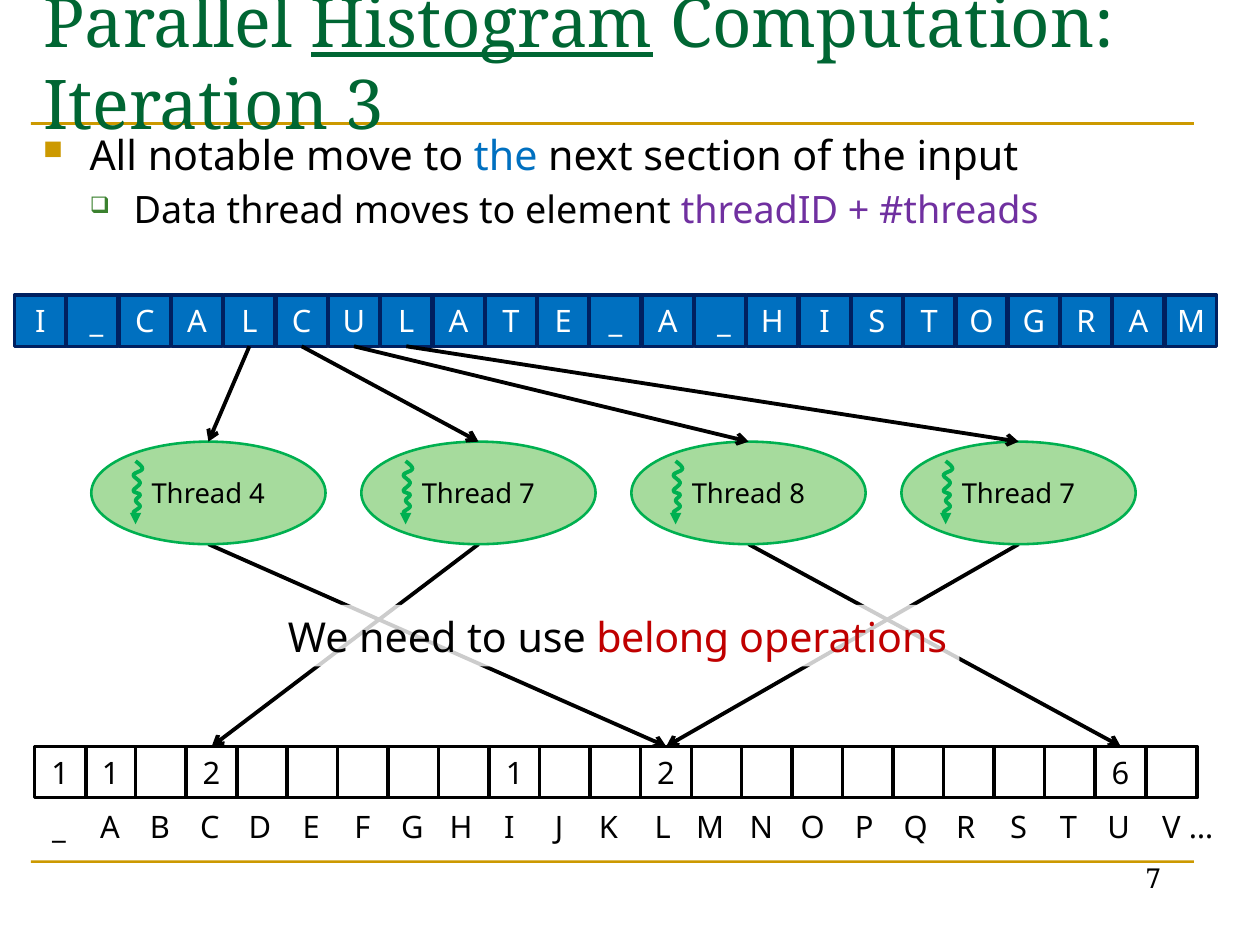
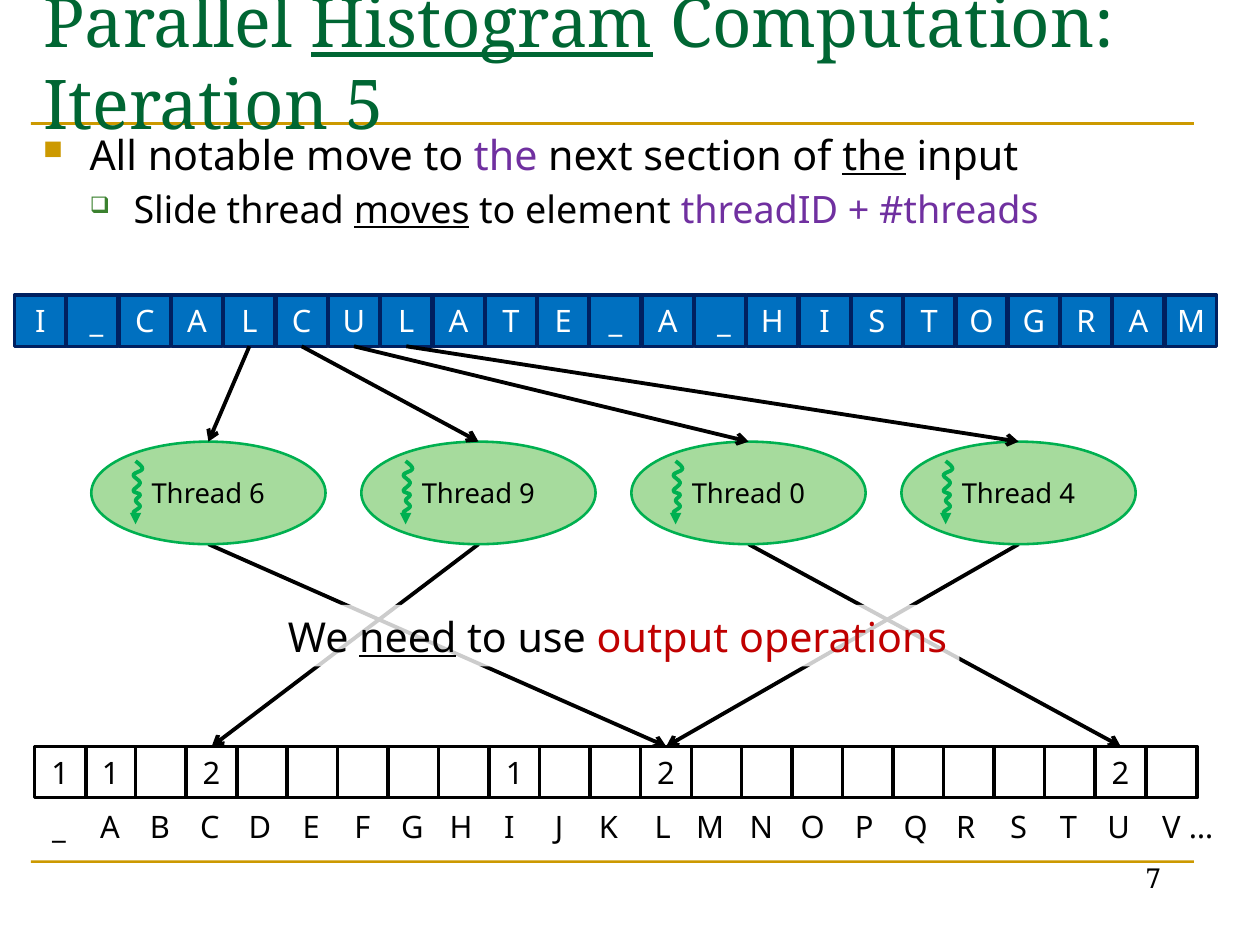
3: 3 -> 5 (365, 107)
the colour: blue -> purple (506, 156)
the underline: none -> present (874, 156)
Data: Data -> Slide (176, 211)
moves underline: none -> present (412, 211)
4: 4 -> 6 (257, 495)
7: 7 -> 9 (527, 495)
8: 8 -> 0 (797, 495)
7: 7 -> 4 (1067, 495)
need underline: none -> present (408, 639)
belong: belong -> output (662, 639)
6: 6 -> 2 (1121, 774)
